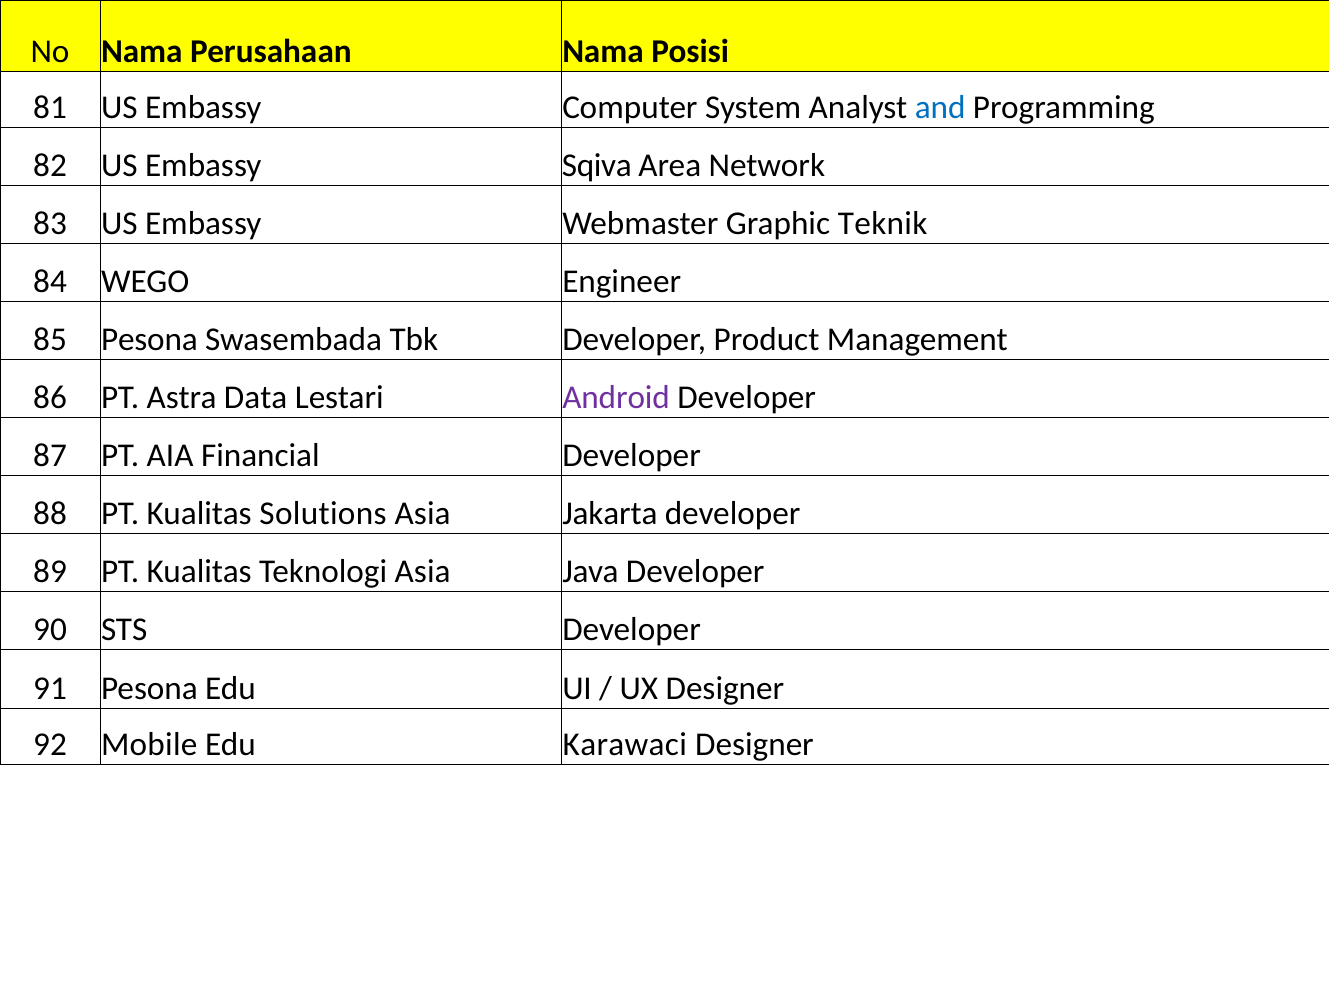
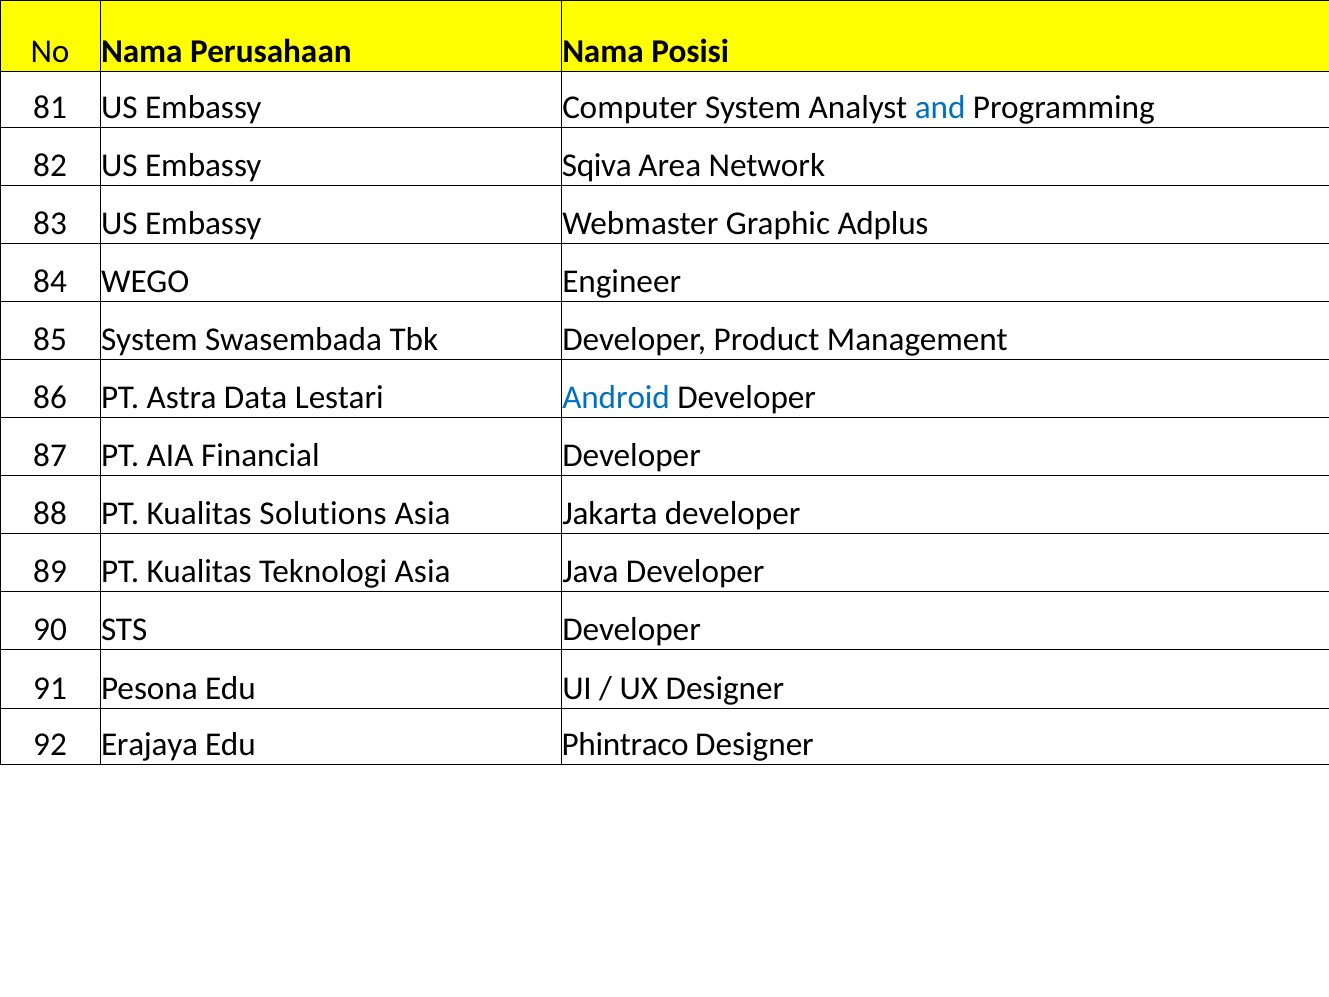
Teknik: Teknik -> Adplus (883, 224)
85 Pesona: Pesona -> System (149, 340)
Android colour: purple -> blue (616, 398)
Mobile: Mobile -> Erajaya (150, 744)
Karawaci: Karawaci -> Phintraco (625, 744)
